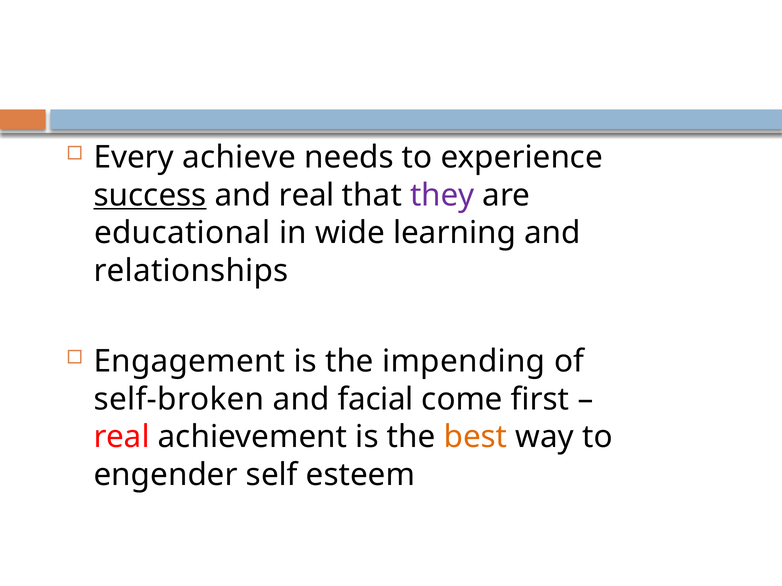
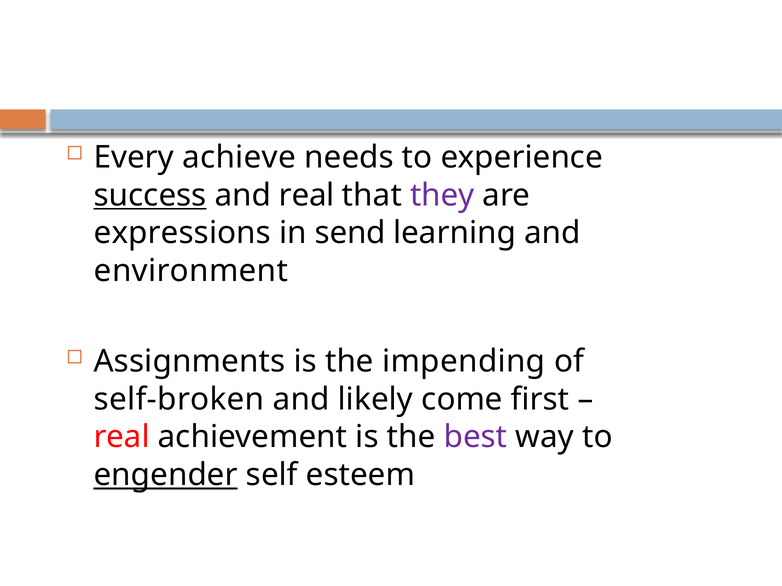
educational: educational -> expressions (182, 233)
wide: wide -> send (350, 233)
relationships: relationships -> environment (191, 271)
Engagement: Engagement -> Assignments (190, 362)
facial: facial -> likely (375, 400)
best colour: orange -> purple (475, 437)
engender underline: none -> present (166, 475)
